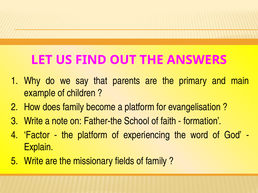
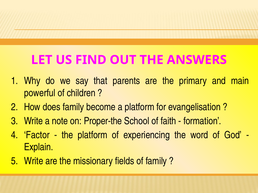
example: example -> powerful (40, 93)
Father-the: Father-the -> Proper-the (103, 121)
